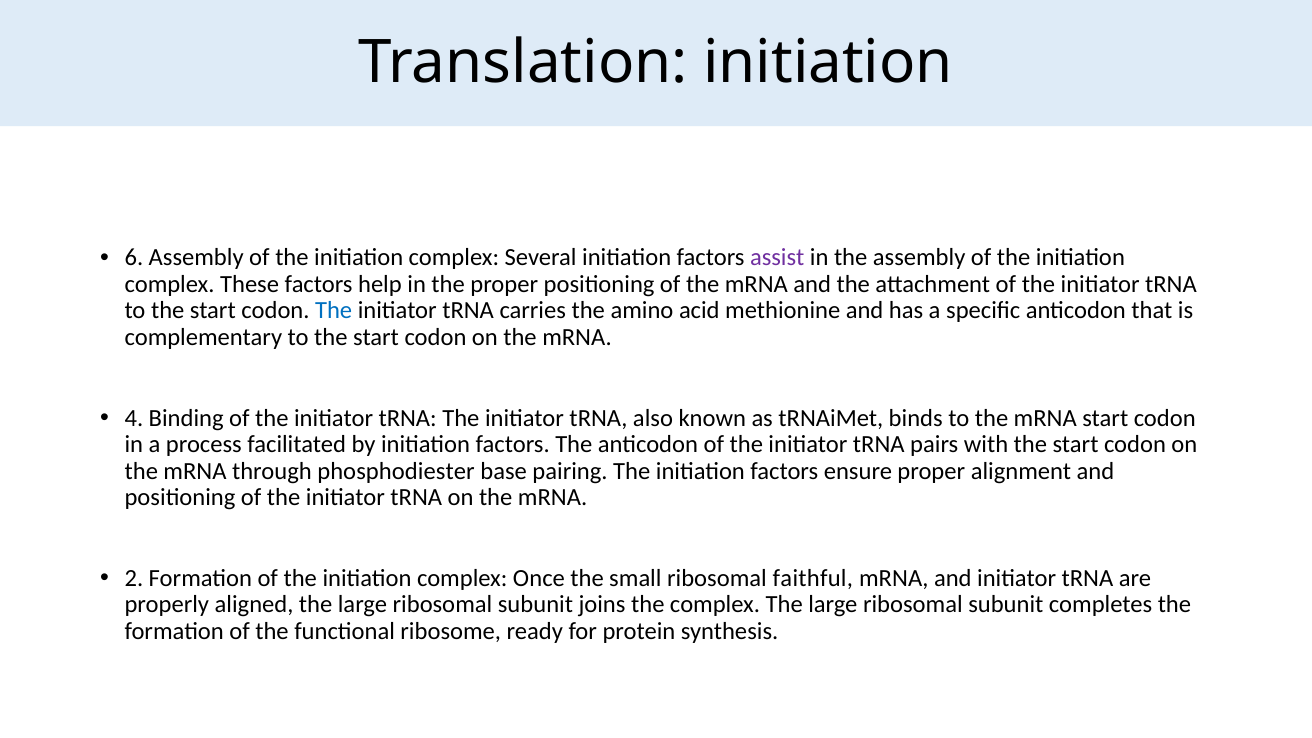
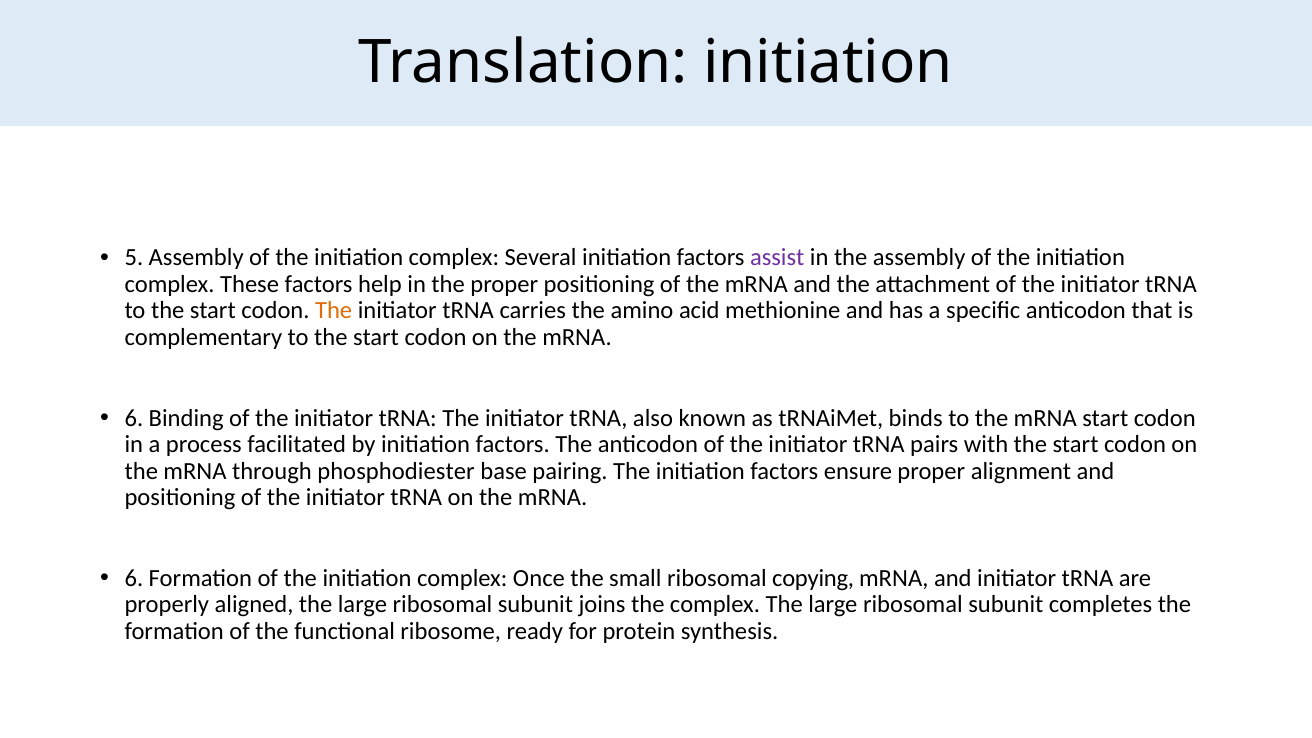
6: 6 -> 5 (134, 258)
The colour: blue -> orange (334, 311)
4: 4 -> 6 (134, 418)
2: 2 -> 6 (134, 578)
faithful: faithful -> copying (813, 578)
